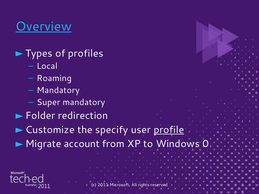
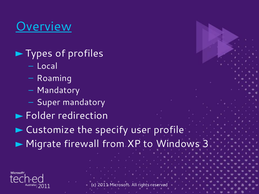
profile underline: present -> none (169, 130)
account: account -> firewall (82, 144)
0: 0 -> 3 (206, 144)
